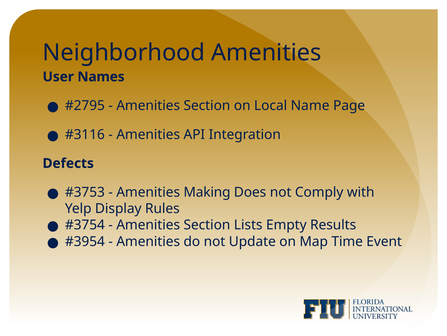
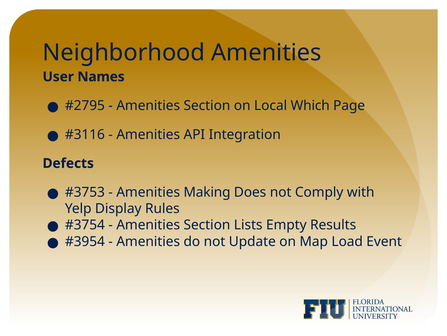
Name: Name -> Which (310, 105)
Time: Time -> Load (347, 241)
